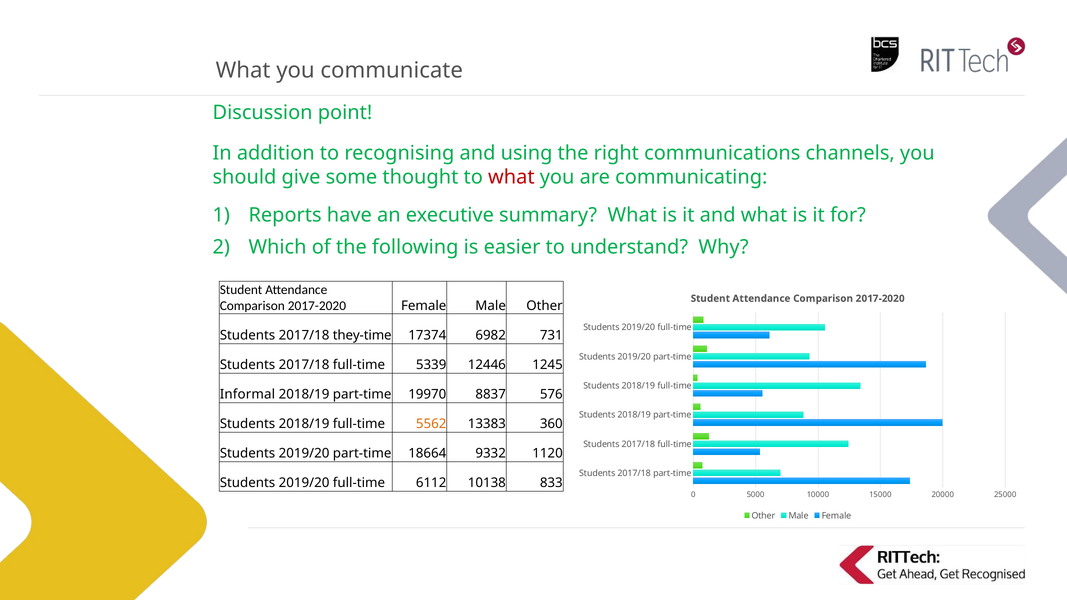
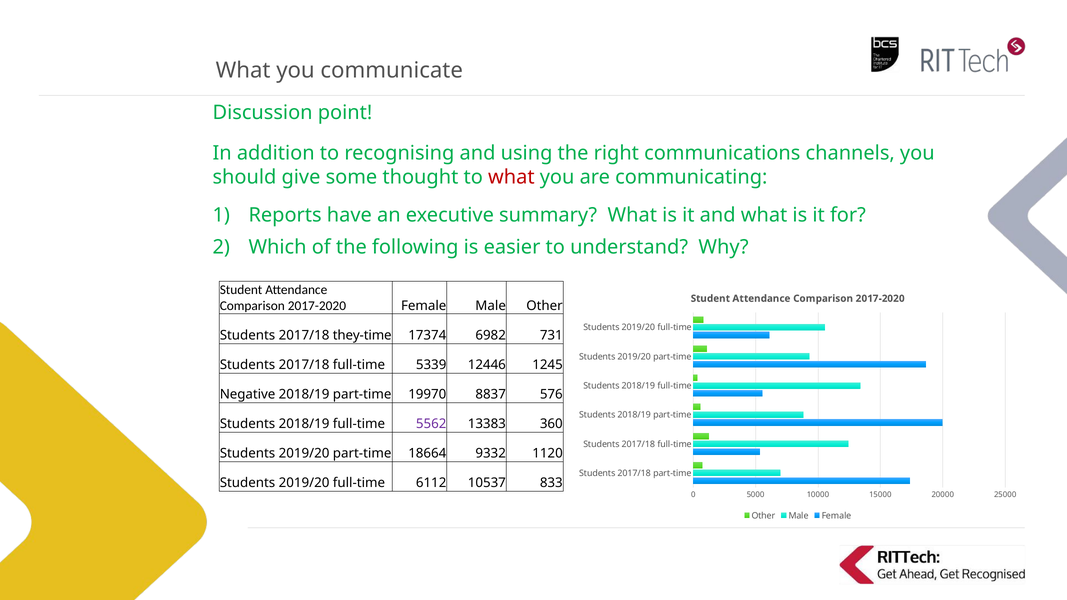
Informal: Informal -> Negative (248, 394)
5562 colour: orange -> purple (431, 424)
10138: 10138 -> 10537 (487, 483)
